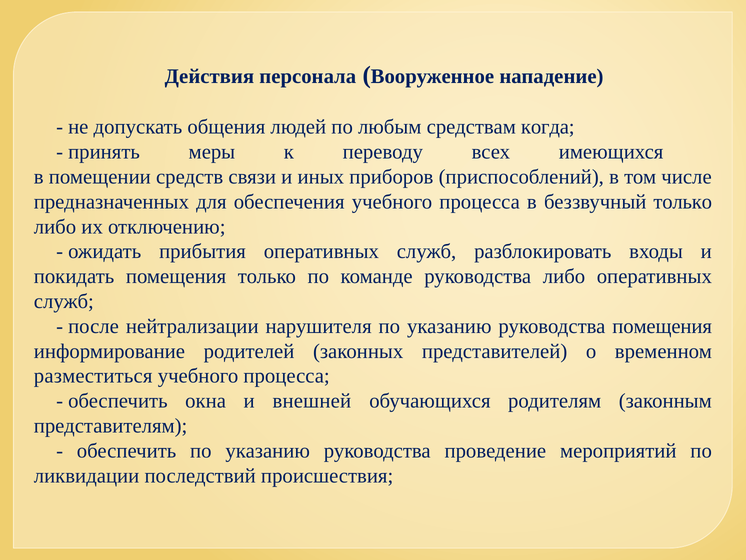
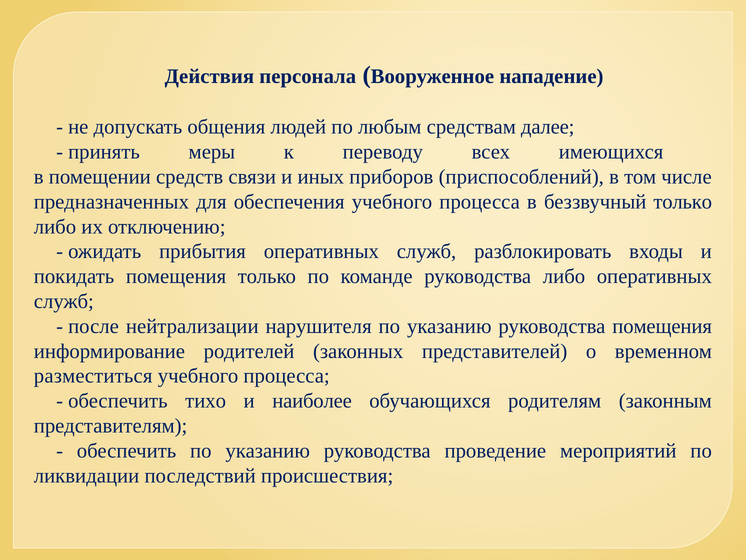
когда: когда -> далее (548, 127)
окна: окна -> тихо (206, 401)
внешней: внешней -> наиболее (312, 401)
